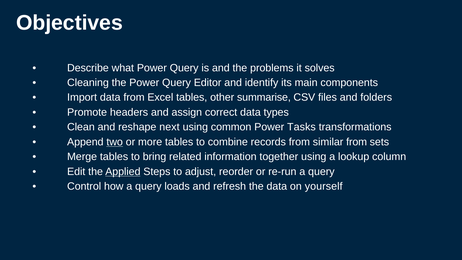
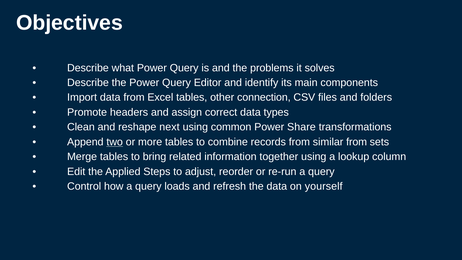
Cleaning: Cleaning -> Describe (88, 83)
summarise: summarise -> connection (264, 97)
Tasks: Tasks -> Share (301, 127)
Applied underline: present -> none (123, 172)
